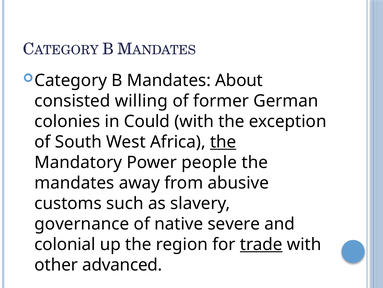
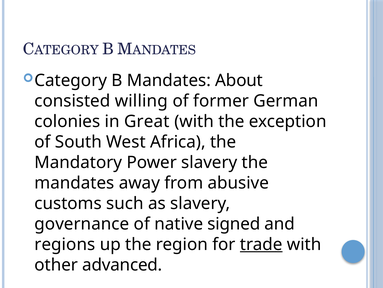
Could: Could -> Great (147, 121)
the underline: present -> none (223, 142)
Power people: people -> slavery (209, 162)
severe: severe -> signed (234, 223)
colonial: colonial -> regions (65, 244)
